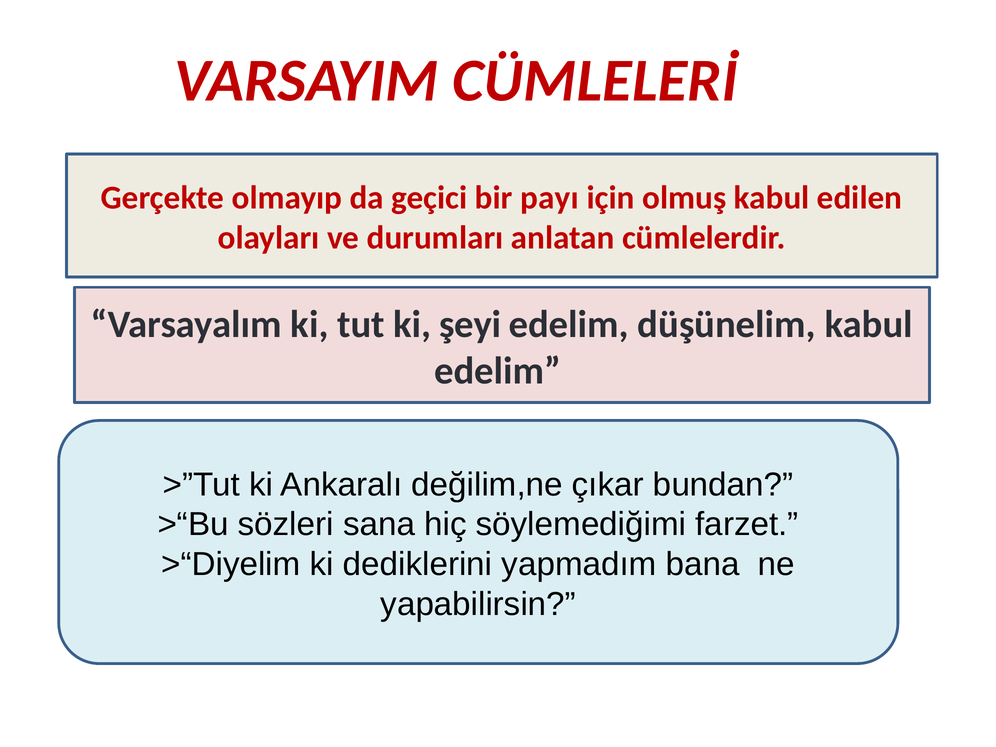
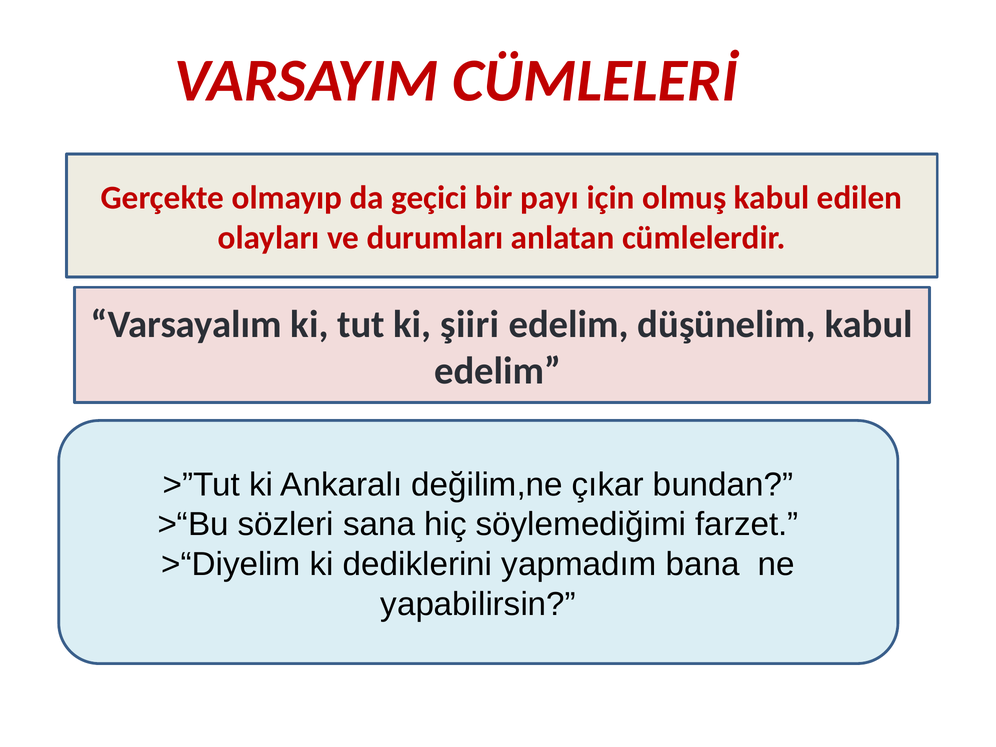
şeyi: şeyi -> şiiri (470, 324)
